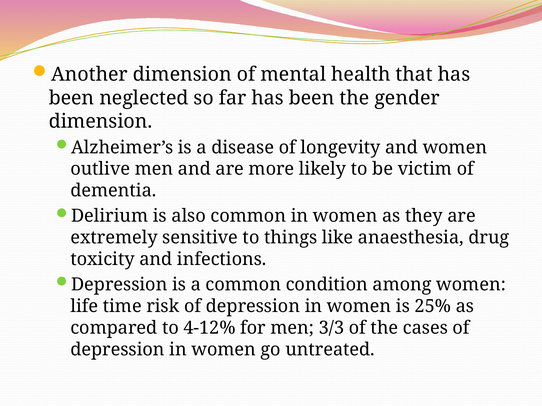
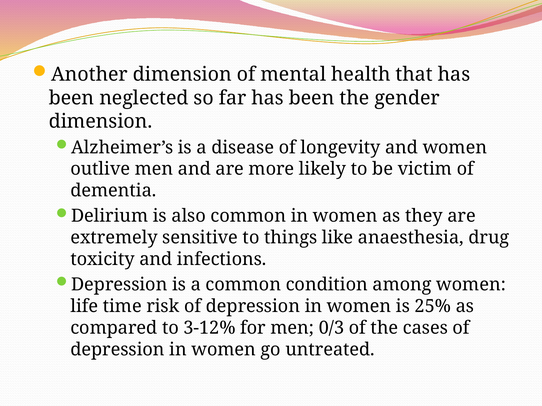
4-12%: 4-12% -> 3-12% (210, 328)
3/3: 3/3 -> 0/3 (332, 328)
